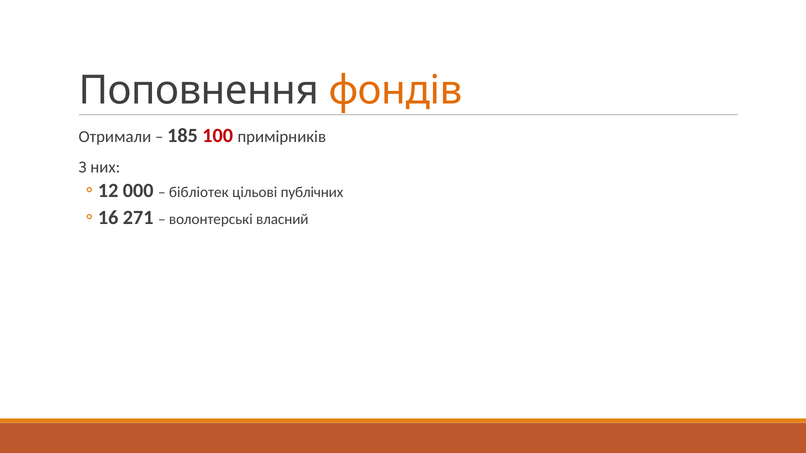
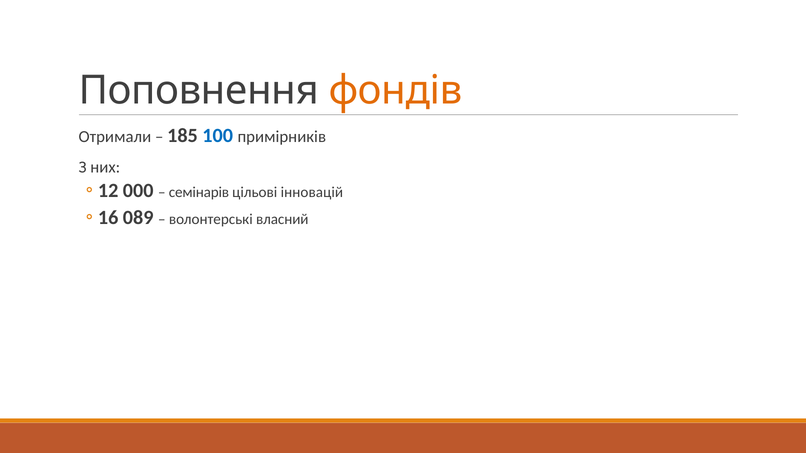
100 colour: red -> blue (218, 136)
бібліотек: бібліотек -> семінарів (199, 192)
публічних: публічних -> інновацій (312, 192)
271: 271 -> 089 (138, 218)
